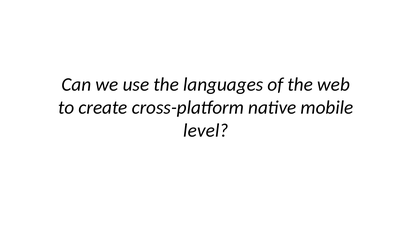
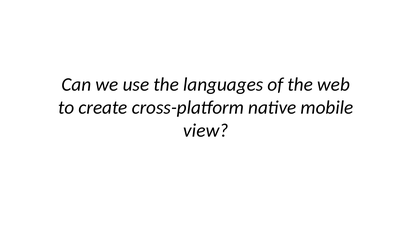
level: level -> view (206, 131)
